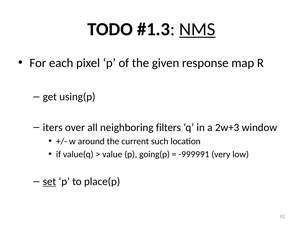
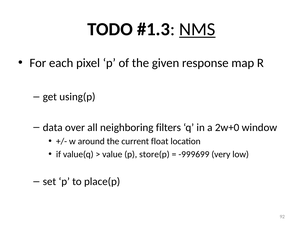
iters: iters -> data (53, 128)
2w+3: 2w+3 -> 2w+0 (227, 128)
such: such -> float (160, 141)
going(p: going(p -> store(p (154, 154)
-999991: -999991 -> -999699 (194, 154)
set underline: present -> none (49, 182)
